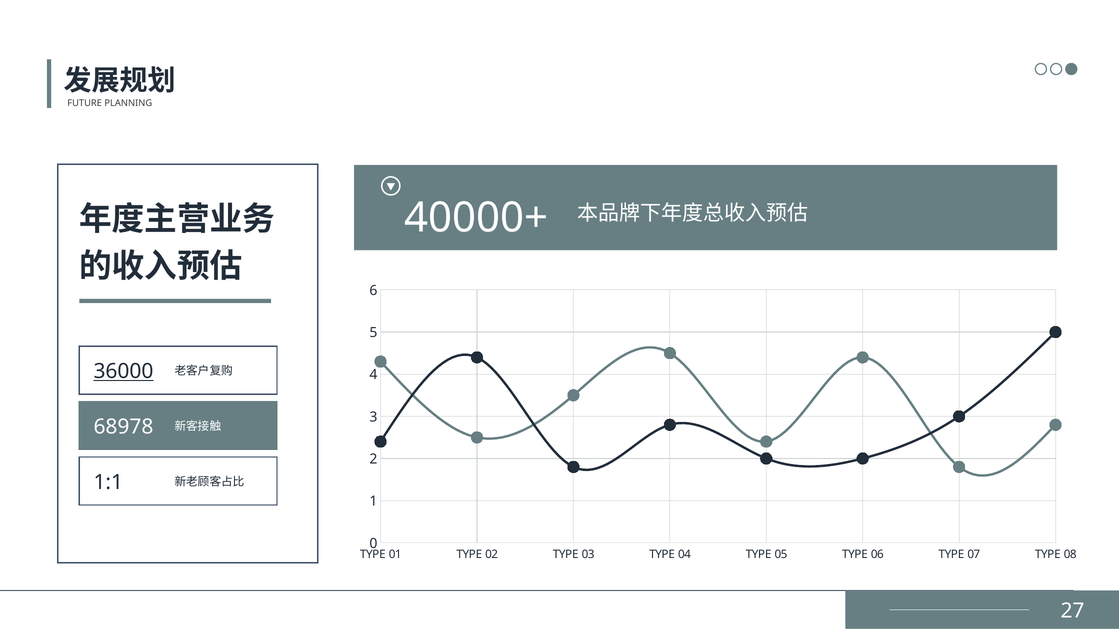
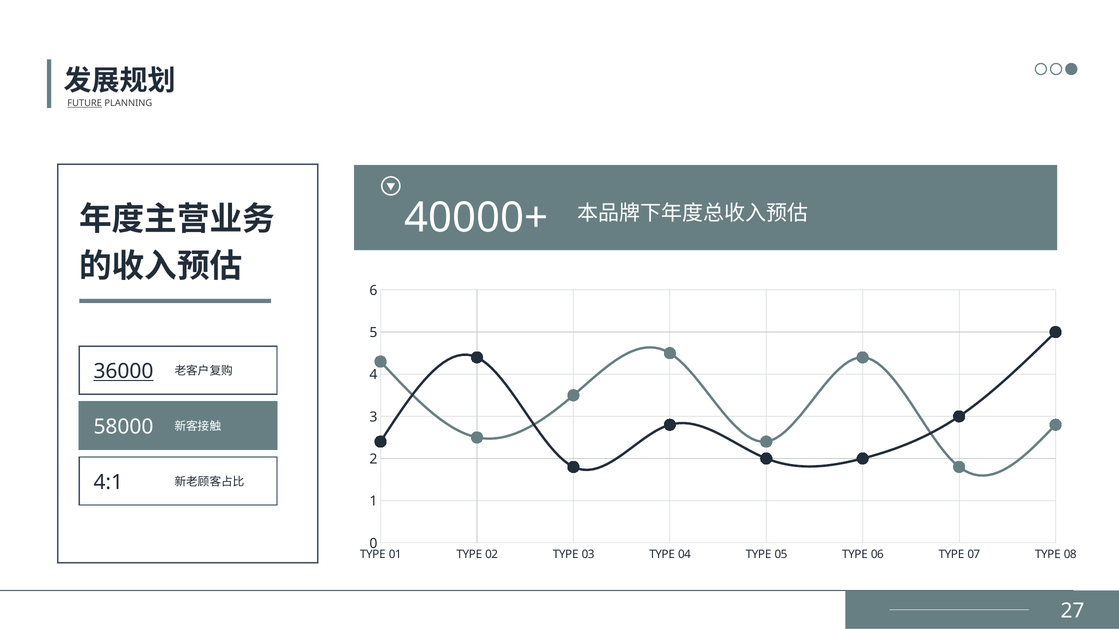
FUTURE underline: none -> present (85, 103)
68978: 68978 -> 58000 (123, 427)
1:1: 1:1 -> 4:1 (108, 483)
